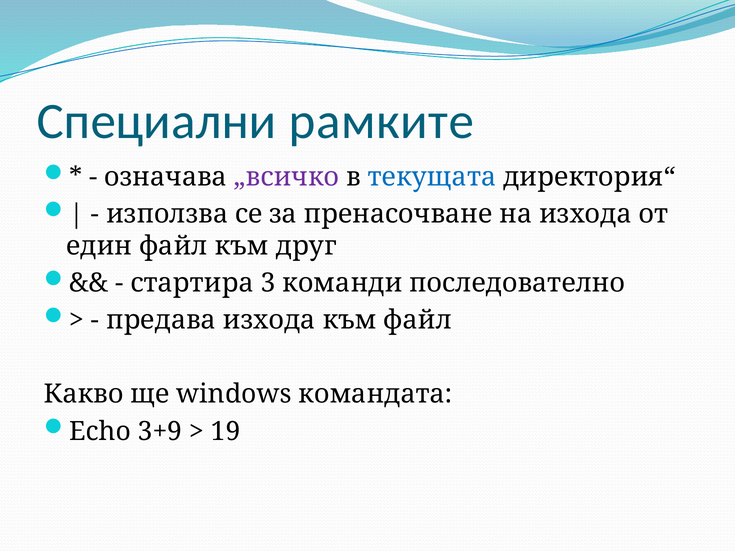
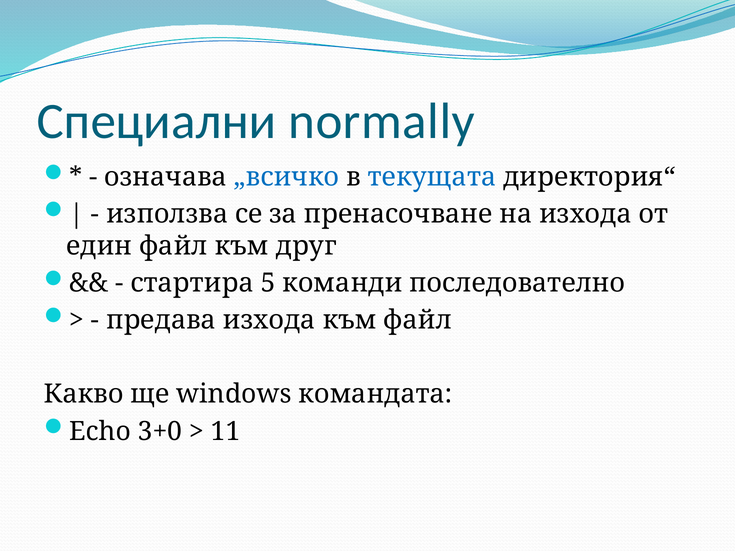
рамките: рамките -> normally (382, 121)
„всичко colour: purple -> blue (287, 177)
3: 3 -> 5 (268, 283)
3+9: 3+9 -> 3+0 (160, 432)
19: 19 -> 11 (226, 432)
